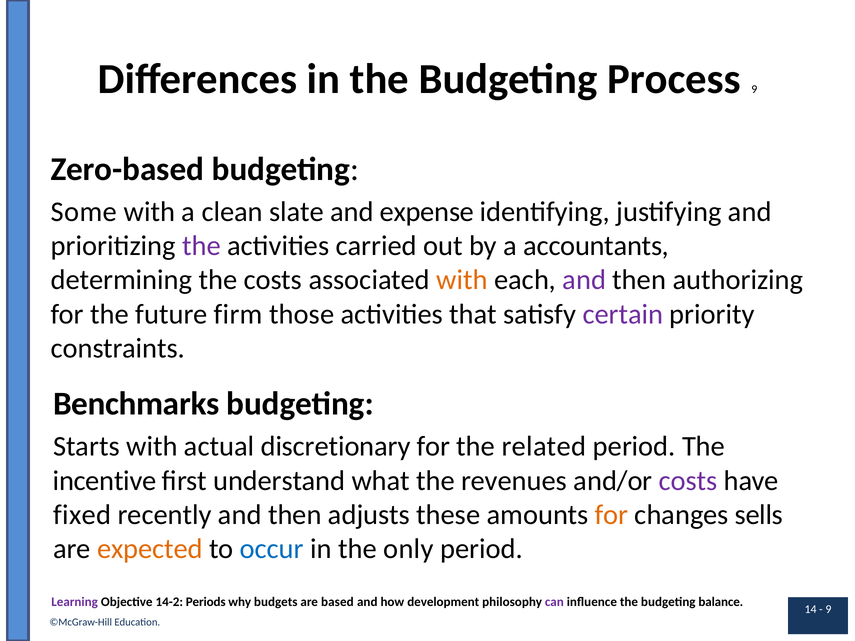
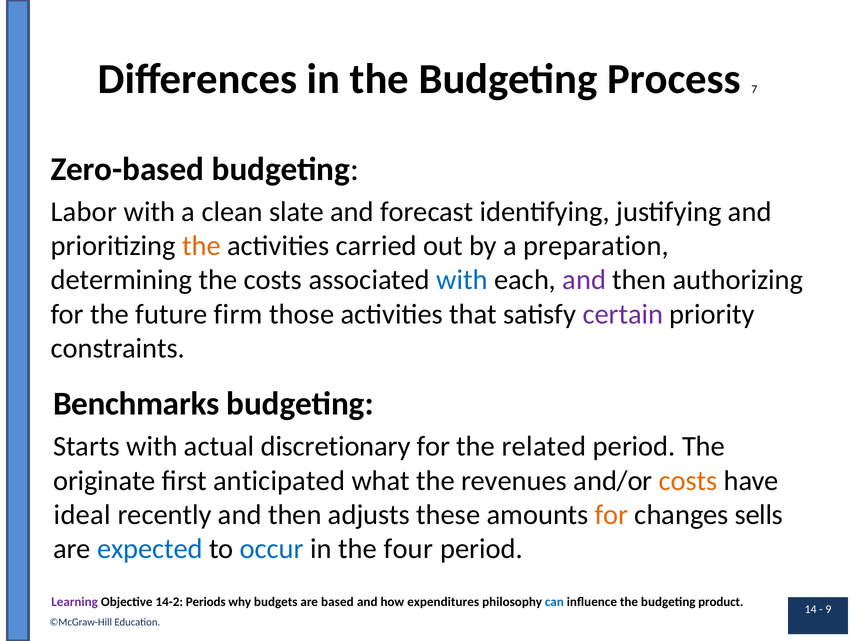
Process 9: 9 -> 7 (754, 89)
Some: Some -> Labor (84, 212)
expense: expense -> forecast (427, 212)
the colour: purple -> orange (201, 246)
accountants: accountants -> preparation (596, 246)
with colour: orange -> blue (462, 280)
incentive: incentive -> originate (104, 481)
understand: understand -> anticipated (279, 481)
costs colour: purple -> orange (688, 481)
fixed: fixed -> ideal (82, 515)
expected colour: orange -> blue (150, 549)
only: only -> four (408, 549)
development: development -> expenditures (443, 602)
can colour: purple -> blue (554, 602)
balance: balance -> product (721, 602)
